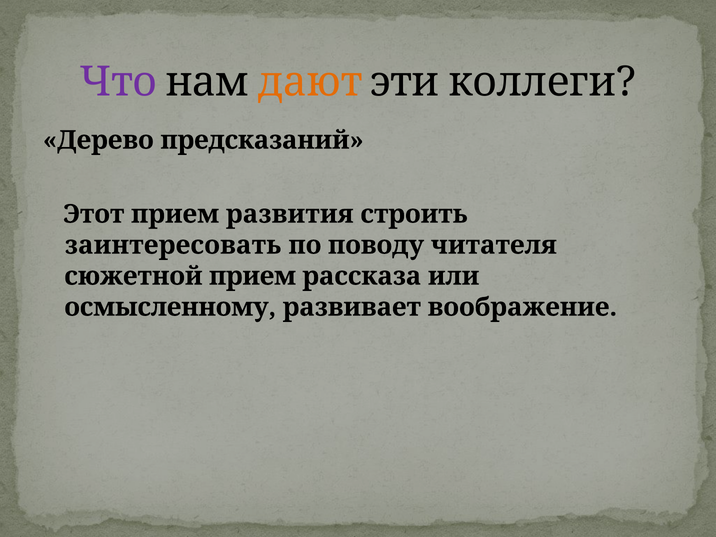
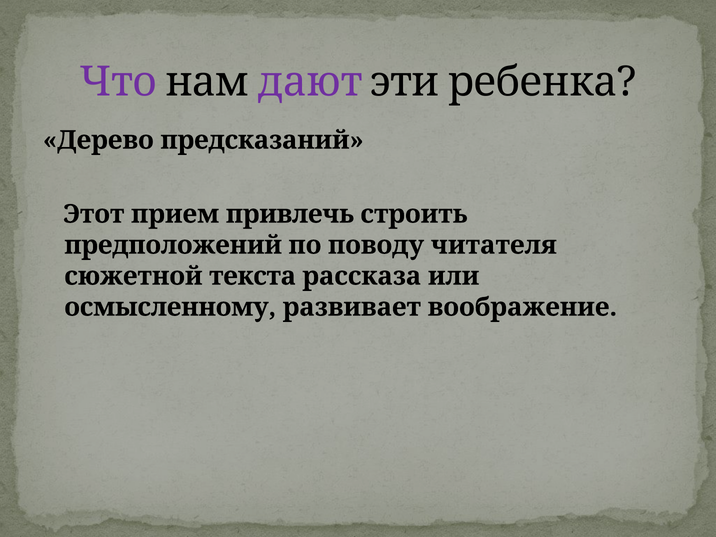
дают colour: orange -> purple (310, 82)
коллеги: коллеги -> ребенка (542, 82)
развития: развития -> привлечь (290, 214)
заинтересовать: заинтересовать -> предположений (173, 245)
сюжетной прием: прием -> текста (253, 276)
